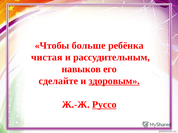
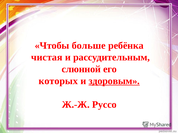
навыков: навыков -> слюнной (81, 69)
сделайте: сделайте -> которых (58, 81)
Руссо underline: present -> none (104, 105)
